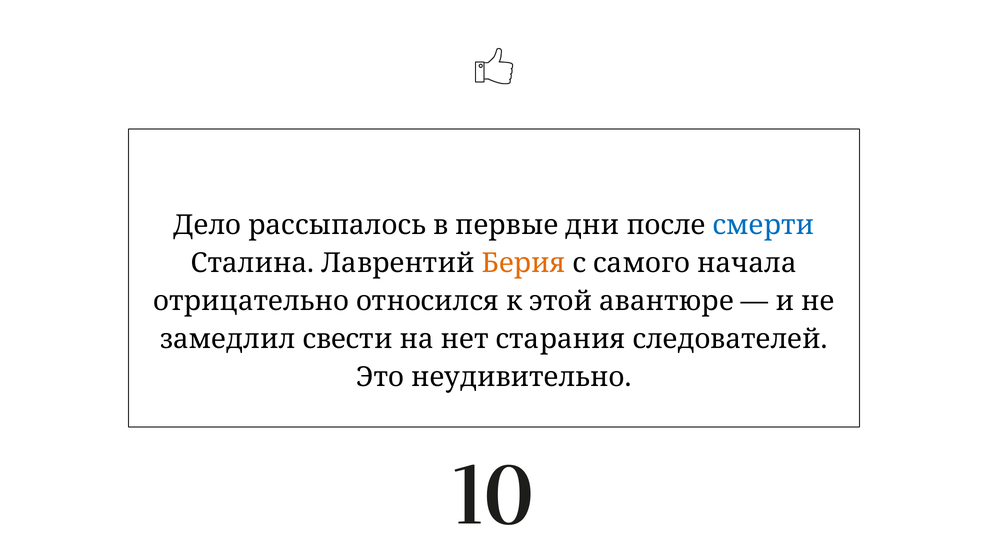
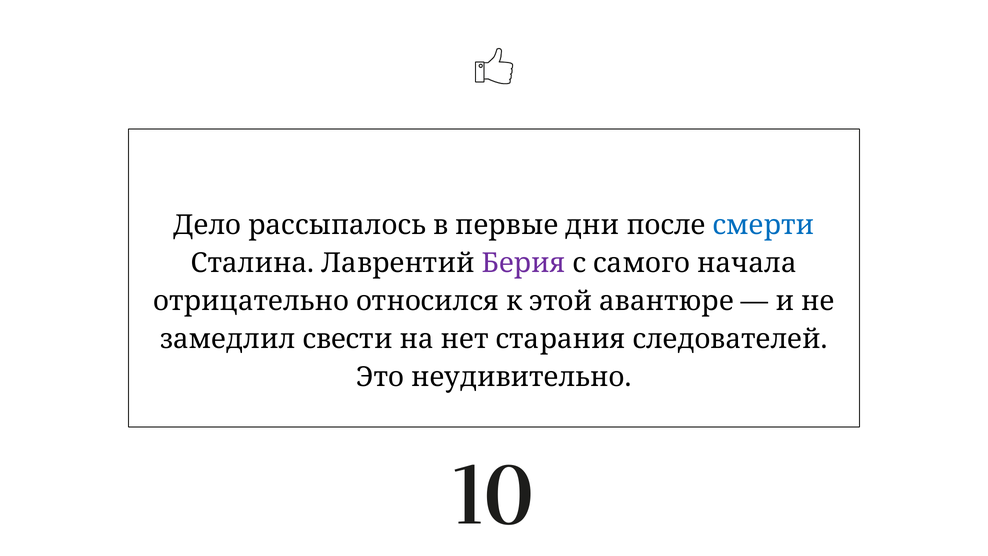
Берия colour: orange -> purple (524, 263)
